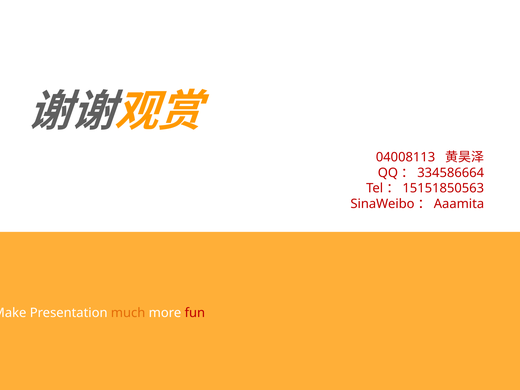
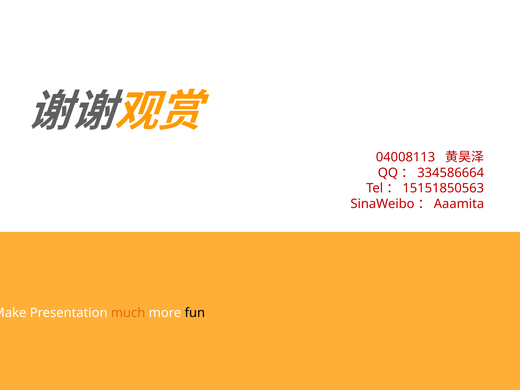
fun colour: red -> black (195, 313)
